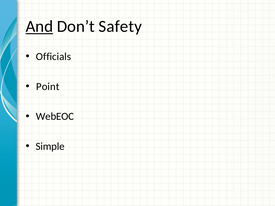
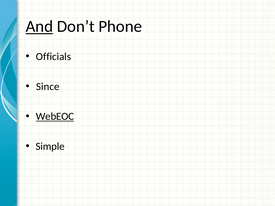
Safety: Safety -> Phone (120, 26)
Point: Point -> Since (48, 87)
WebEOC underline: none -> present (55, 117)
